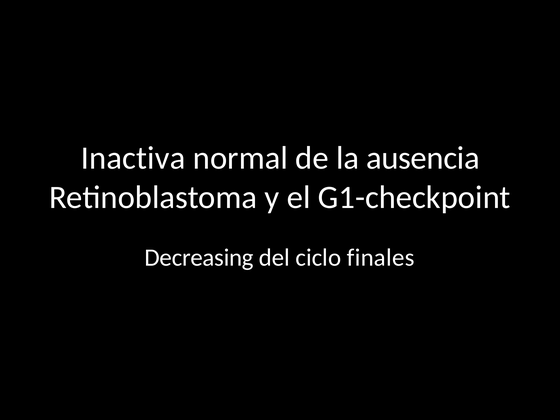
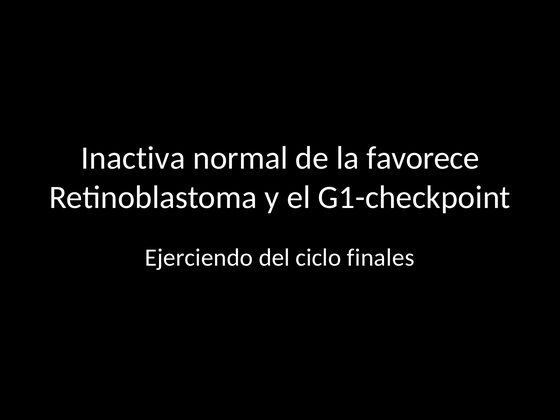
ausencia: ausencia -> favorece (423, 158)
Decreasing: Decreasing -> Ejerciendo (199, 257)
